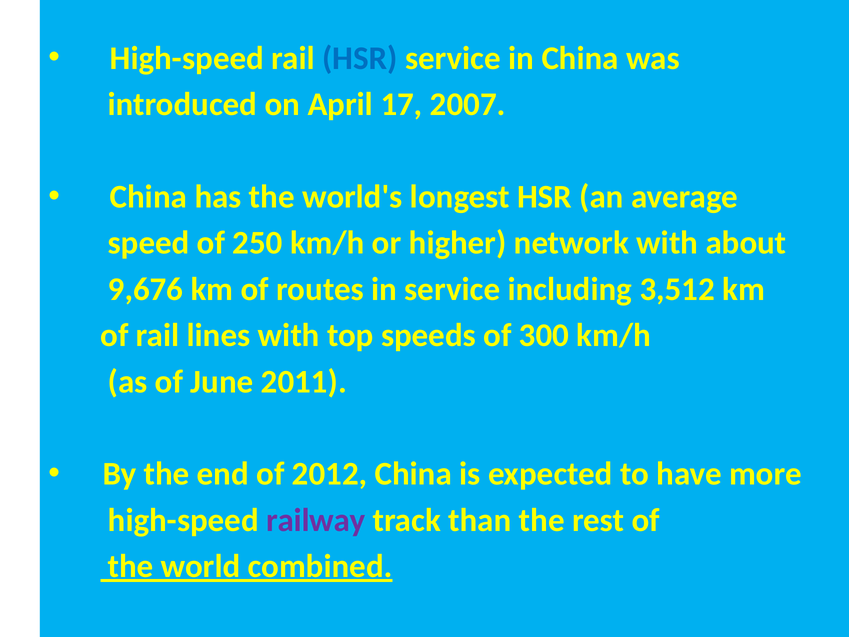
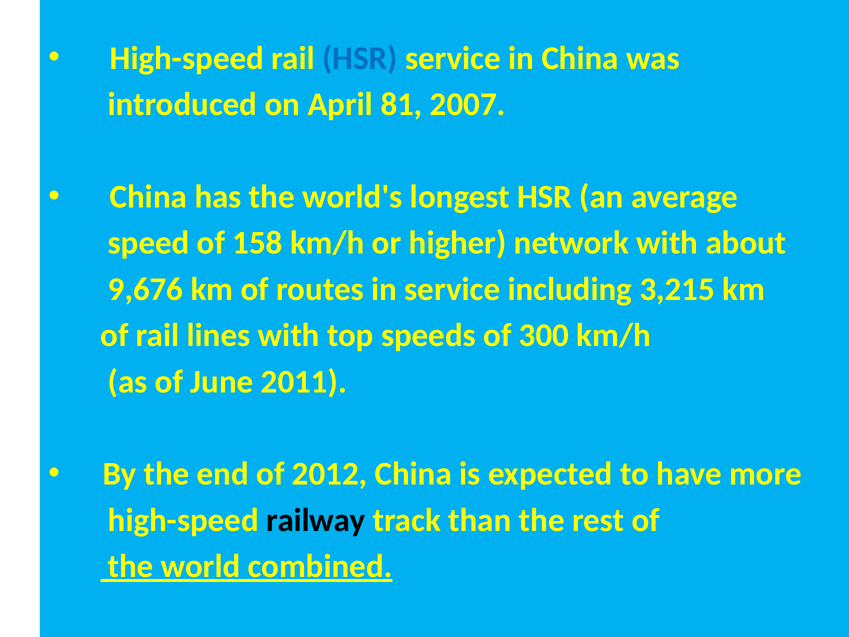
17: 17 -> 81 (401, 105)
250: 250 -> 158 (258, 243)
3,512: 3,512 -> 3,215 (677, 289)
railway colour: purple -> black (316, 520)
